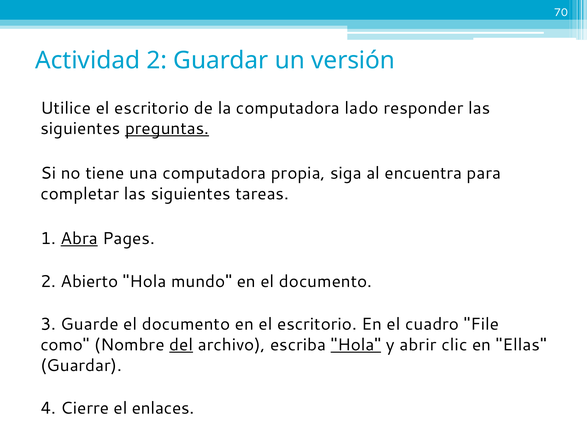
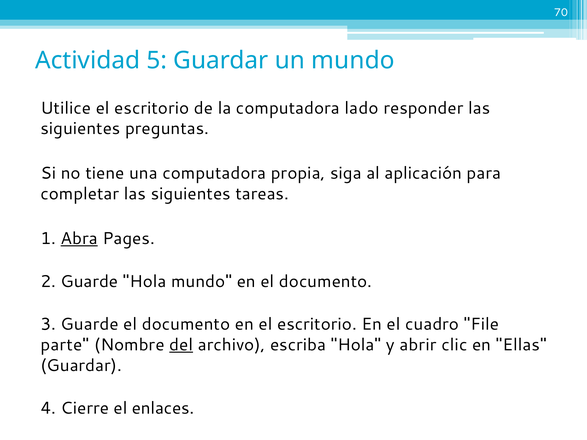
Actividad 2: 2 -> 5 (157, 60)
un versión: versión -> mundo (353, 60)
preguntas underline: present -> none (167, 129)
encuentra: encuentra -> aplicación (423, 173)
2 Abierto: Abierto -> Guarde (89, 282)
como: como -> parte (65, 345)
Hola underline: present -> none (356, 345)
